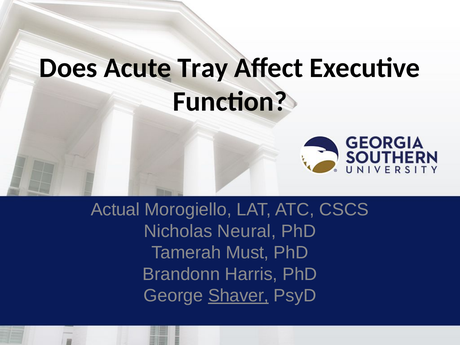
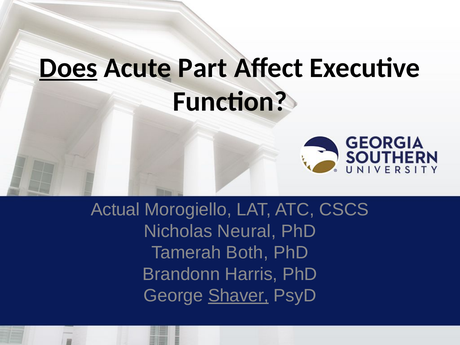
Does underline: none -> present (68, 68)
Tray: Tray -> Part (203, 68)
Must: Must -> Both (247, 253)
